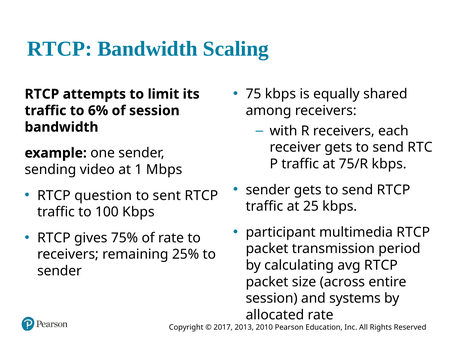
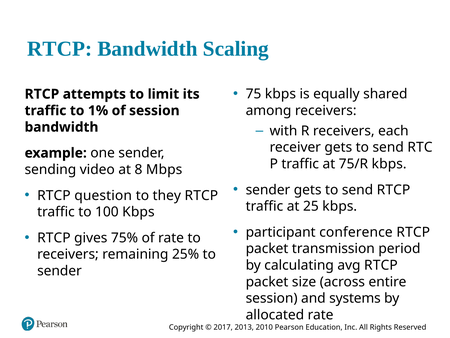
6%: 6% -> 1% (98, 110)
1: 1 -> 8 (138, 169)
sent: sent -> they (167, 195)
multimedia: multimedia -> conference (356, 232)
